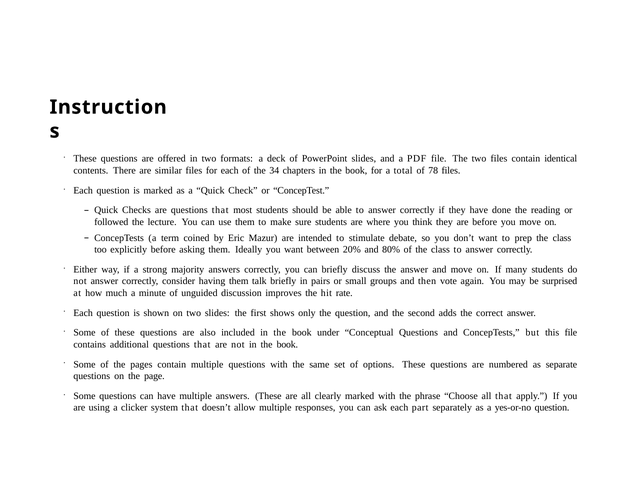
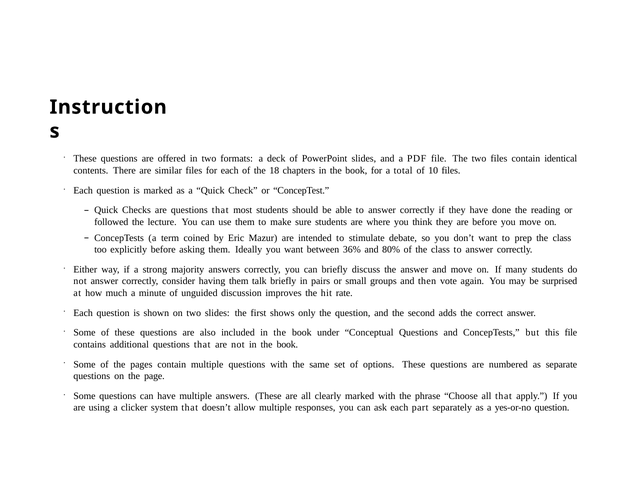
34: 34 -> 18 (274, 170)
78: 78 -> 10 (433, 170)
20%: 20% -> 36% (352, 249)
